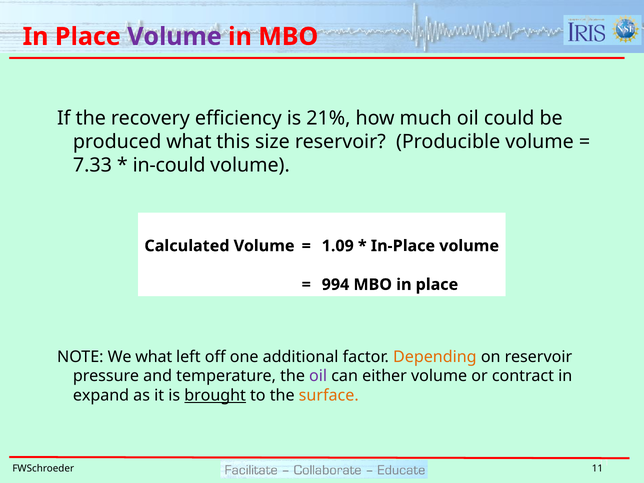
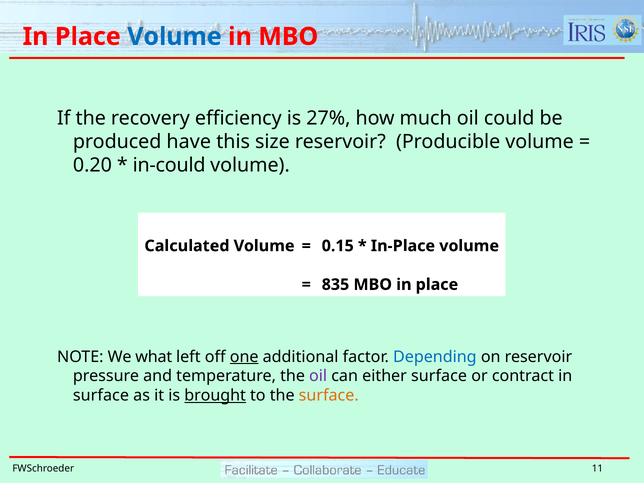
Volume colour: purple -> blue (174, 37)
21%: 21% -> 27% (328, 118)
produced what: what -> have (189, 142)
7.33: 7.33 -> 0.20 (92, 165)
1.09: 1.09 -> 0.15 (338, 246)
994: 994 -> 835 (335, 285)
one underline: none -> present (244, 357)
Depending colour: orange -> blue (435, 357)
either volume: volume -> surface (439, 376)
expand: expand -> surface (101, 395)
